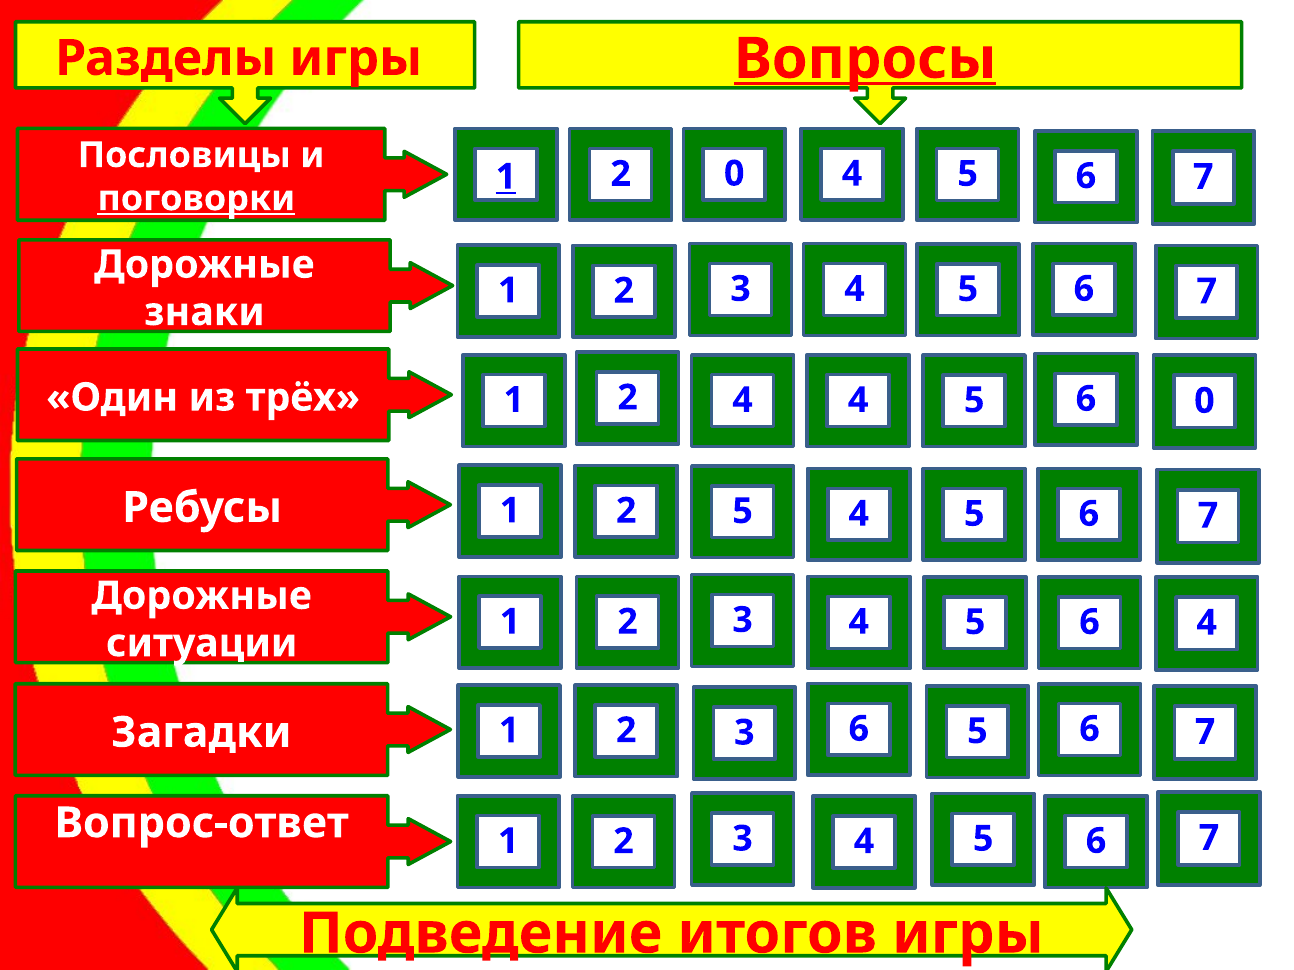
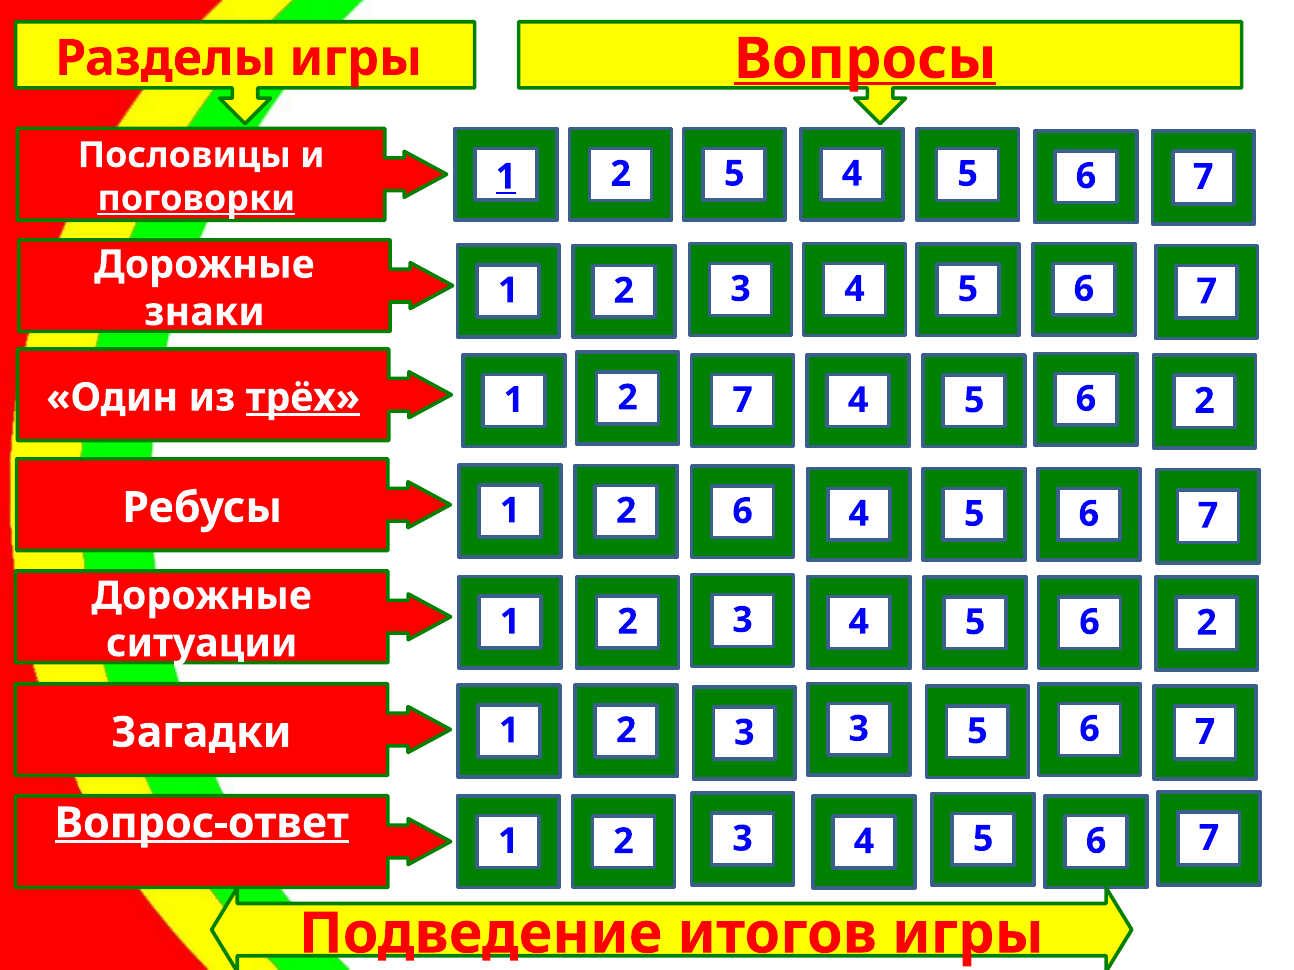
2 0: 0 -> 5 (734, 174)
трёх underline: none -> present (303, 398)
2 4: 4 -> 7 (743, 400)
0: 0 -> 2 (1204, 401)
5: 5 -> 6 (743, 511)
4: 4 -> 2 (1207, 623)
3 6: 6 -> 3 (859, 729)
Вопрос-ответ underline: none -> present (202, 823)
